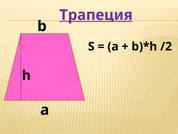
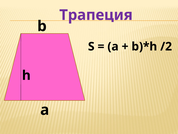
Трапеция underline: present -> none (96, 15)
